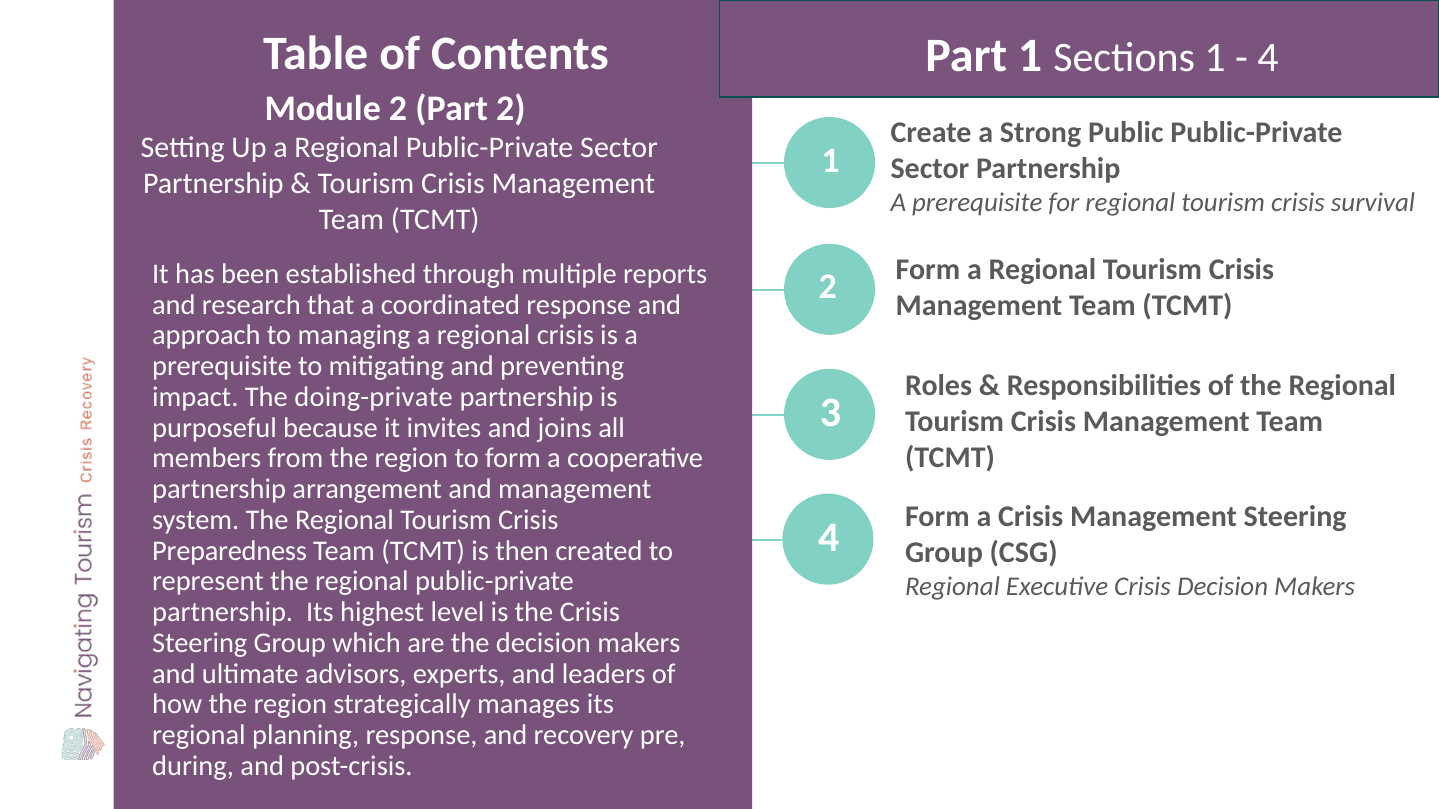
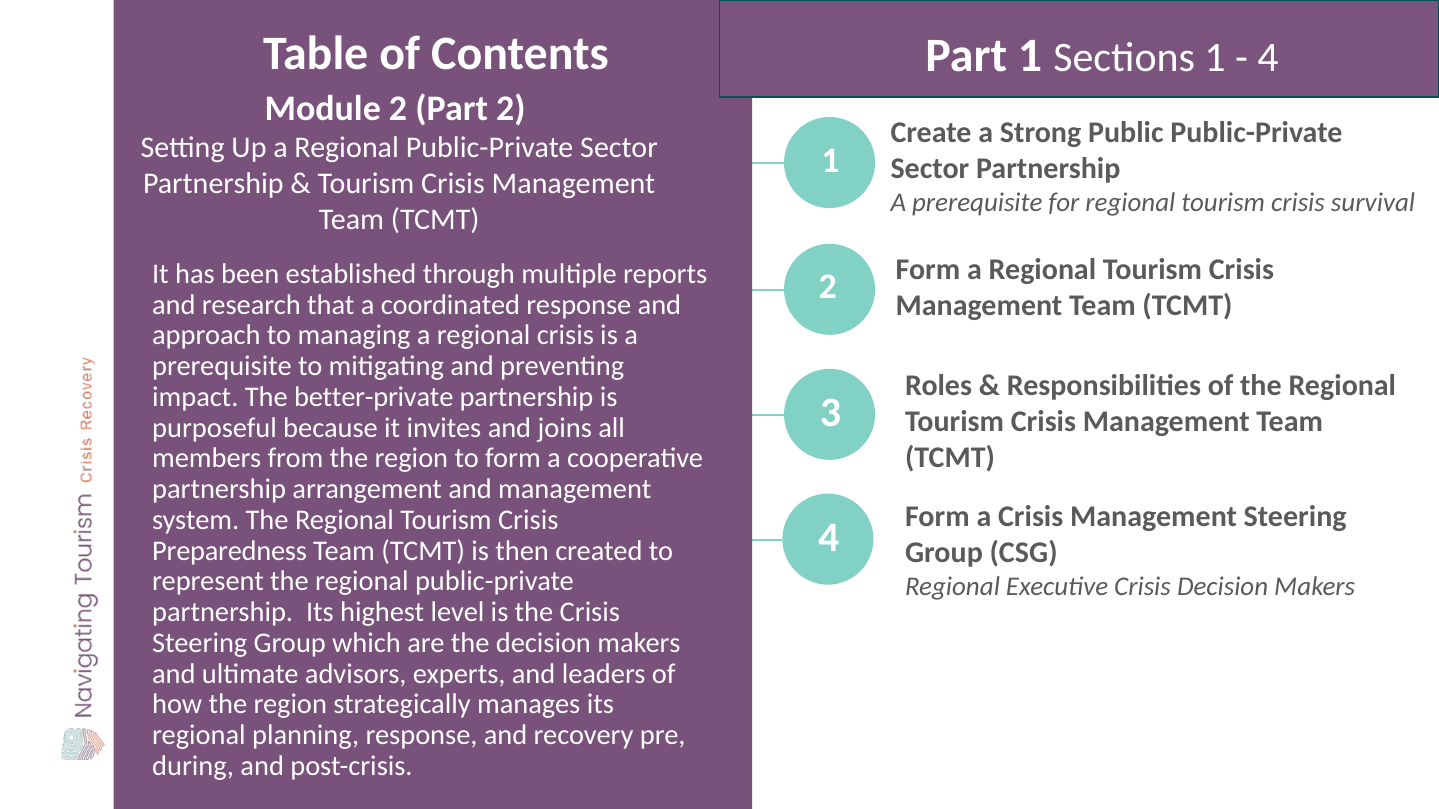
doing-private: doing-private -> better-private (374, 397)
